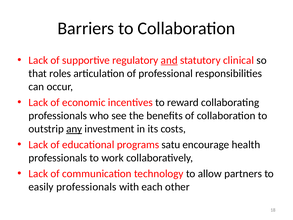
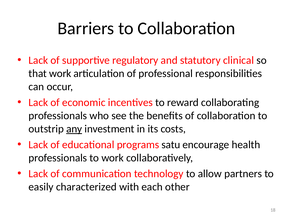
and underline: present -> none (169, 60)
that roles: roles -> work (60, 73)
easily professionals: professionals -> characterized (86, 187)
